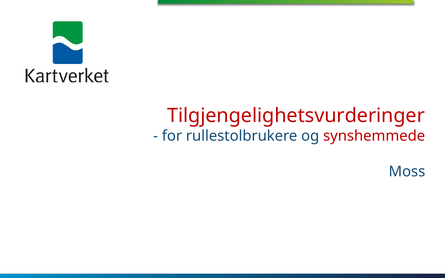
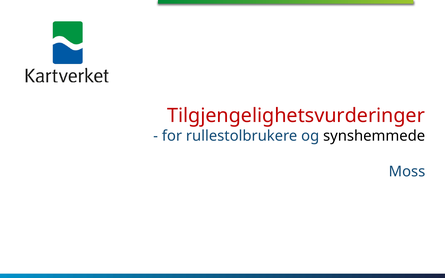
synshemmede colour: red -> black (374, 136)
